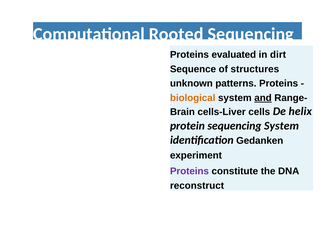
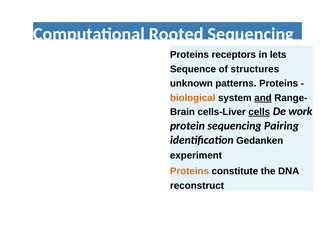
evaluated: evaluated -> receptors (234, 55)
dirt: dirt -> lets (278, 55)
cells underline: none -> present (259, 112)
helix: helix -> work (300, 111)
sequencing System: System -> Pairing (281, 125)
Proteins colour: purple -> orange (189, 171)
